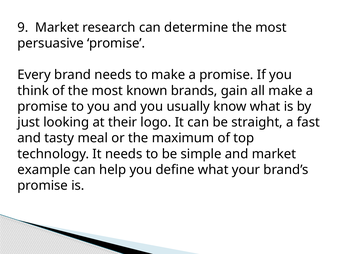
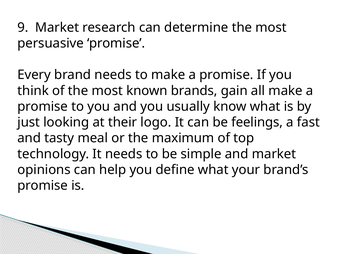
straight: straight -> feelings (257, 122)
example: example -> opinions (44, 169)
